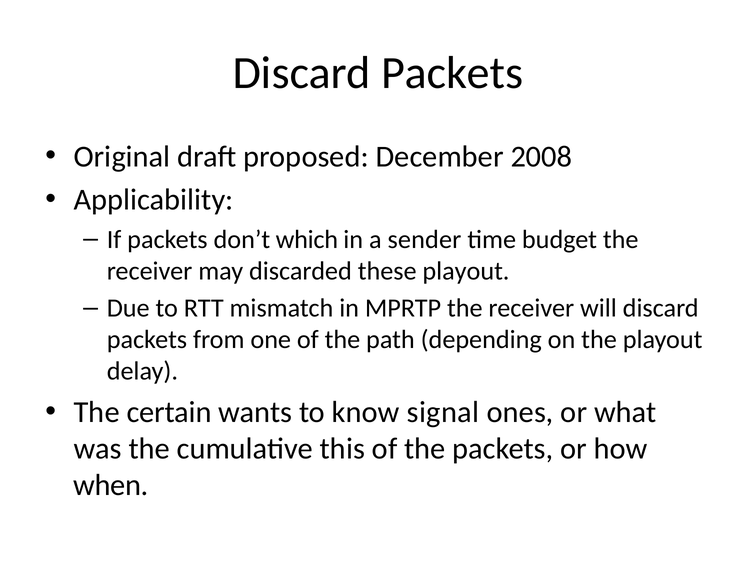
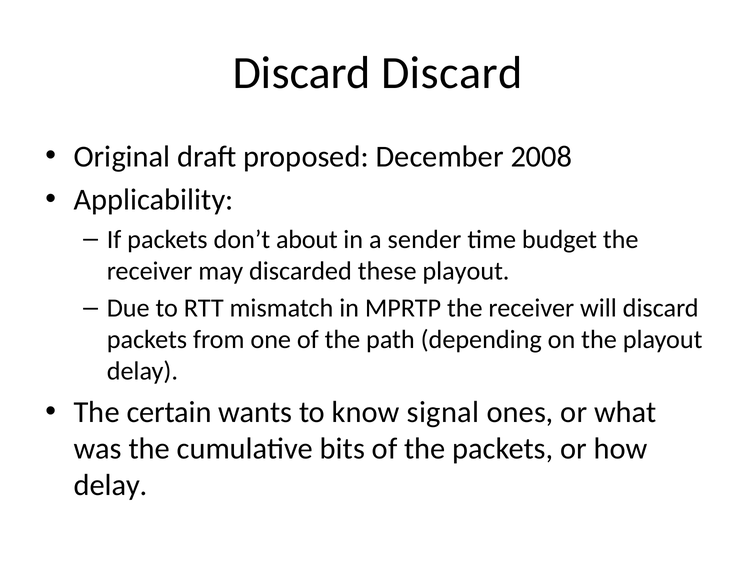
Packets: Packets -> Discard (452, 73)
which: which -> about (307, 239)
this: this -> bits (342, 449)
when: when -> delay (111, 485)
